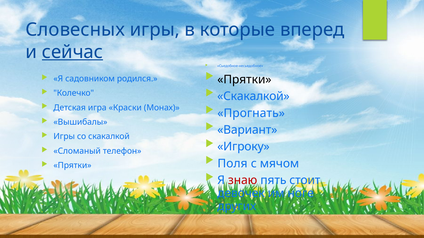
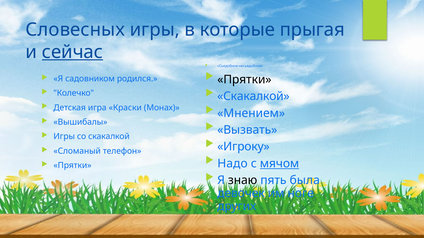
вперед: вперед -> прыгая (312, 30)
Прогнать: Прогнать -> Мнением (251, 113)
Вариант: Вариант -> Вызвать (247, 130)
Поля: Поля -> Надо (232, 164)
мячом underline: none -> present (280, 164)
знаю colour: red -> black (243, 181)
стоит: стоит -> была (305, 181)
